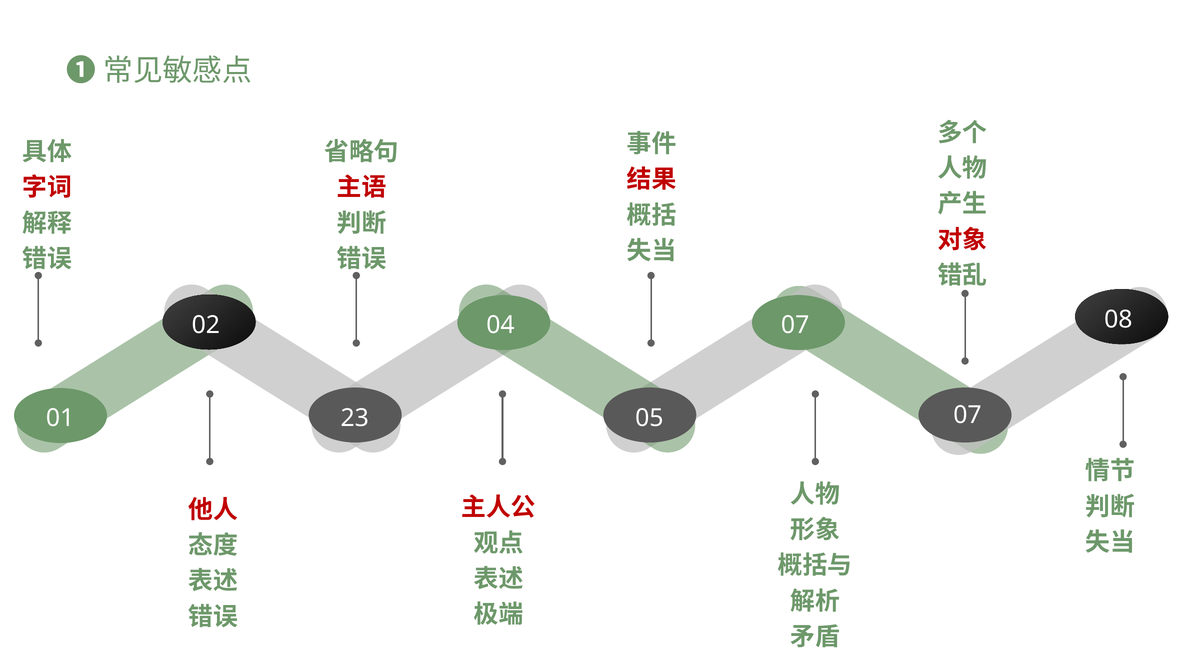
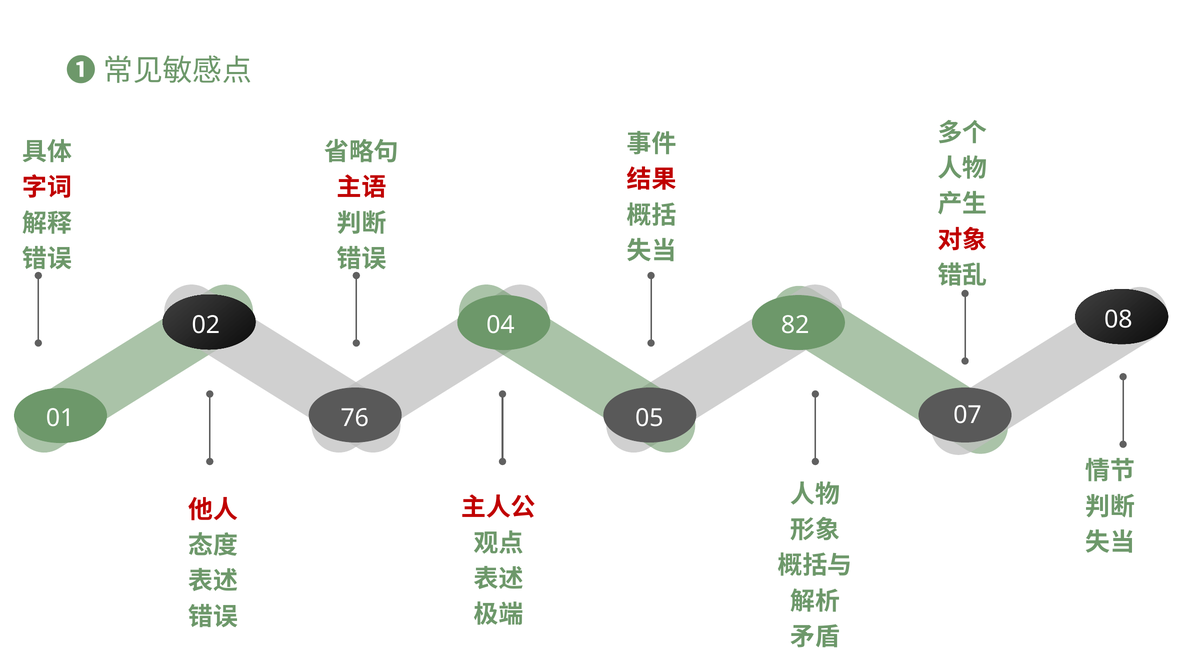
04 07: 07 -> 82 (795, 325)
23: 23 -> 76 (355, 418)
